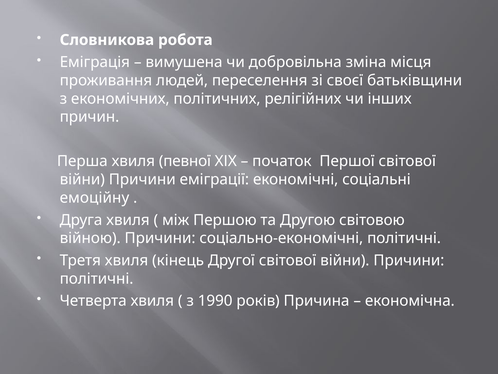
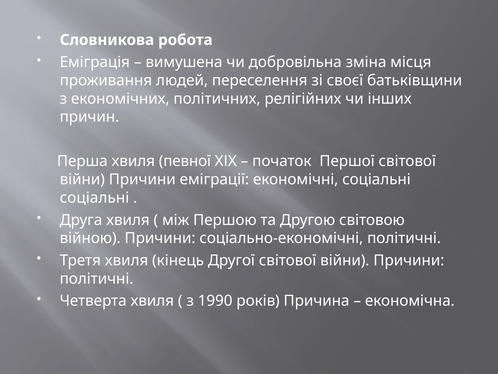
емоційну: емоційну -> соціальні (94, 198)
